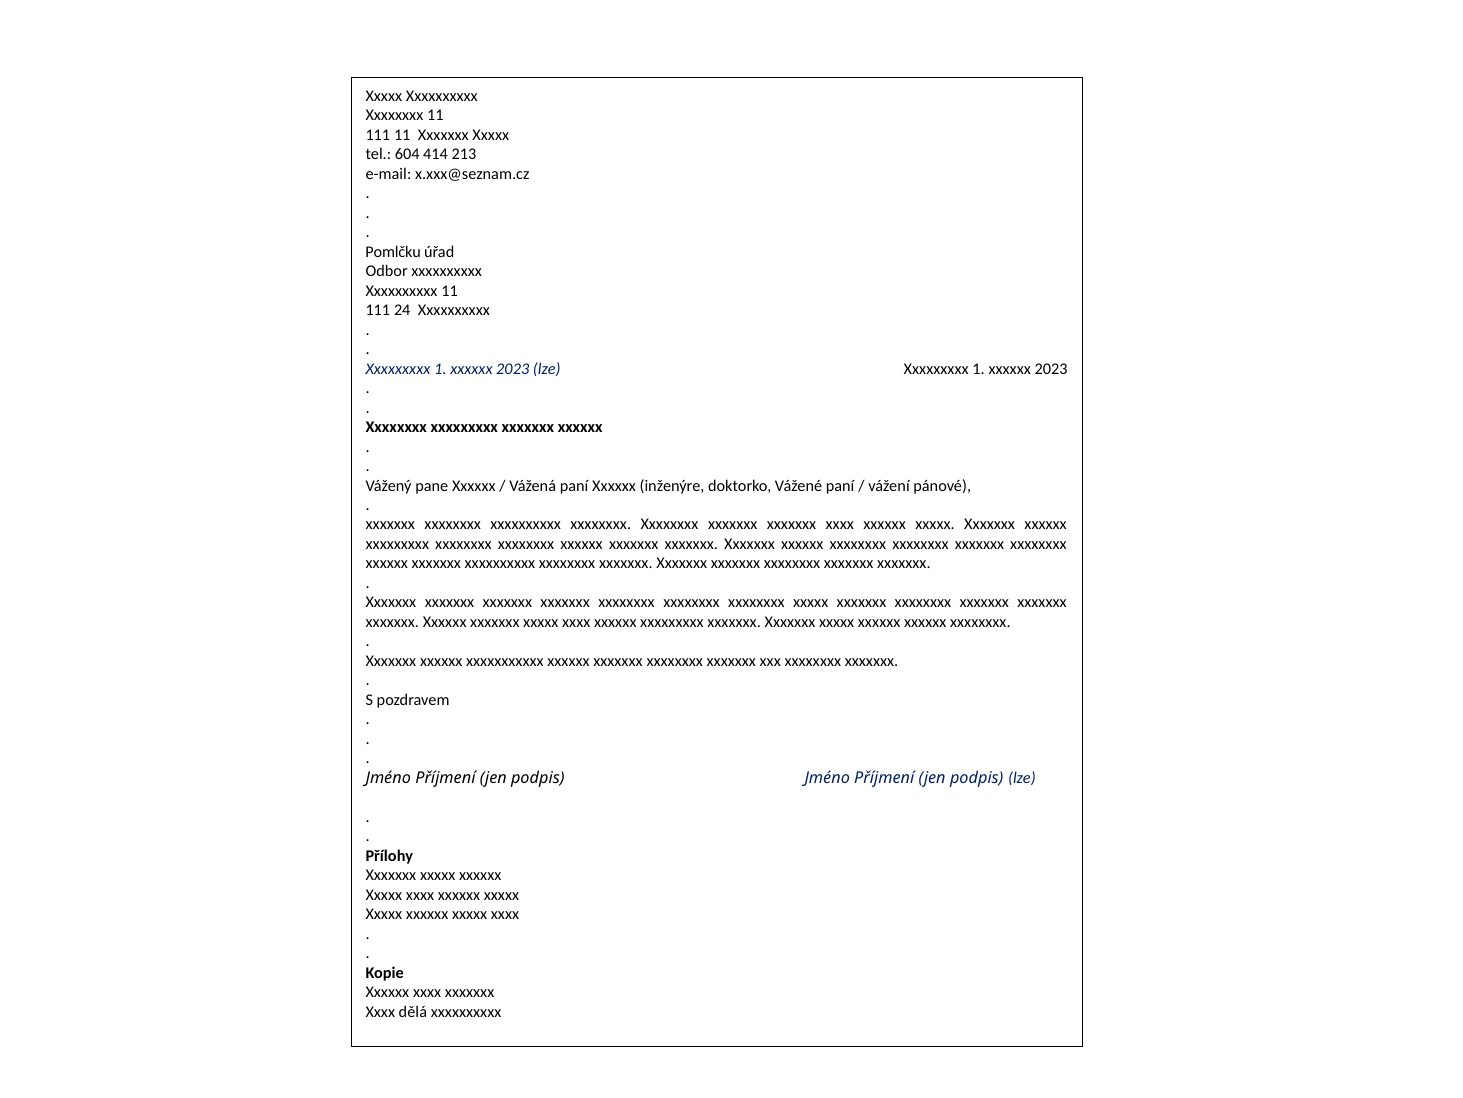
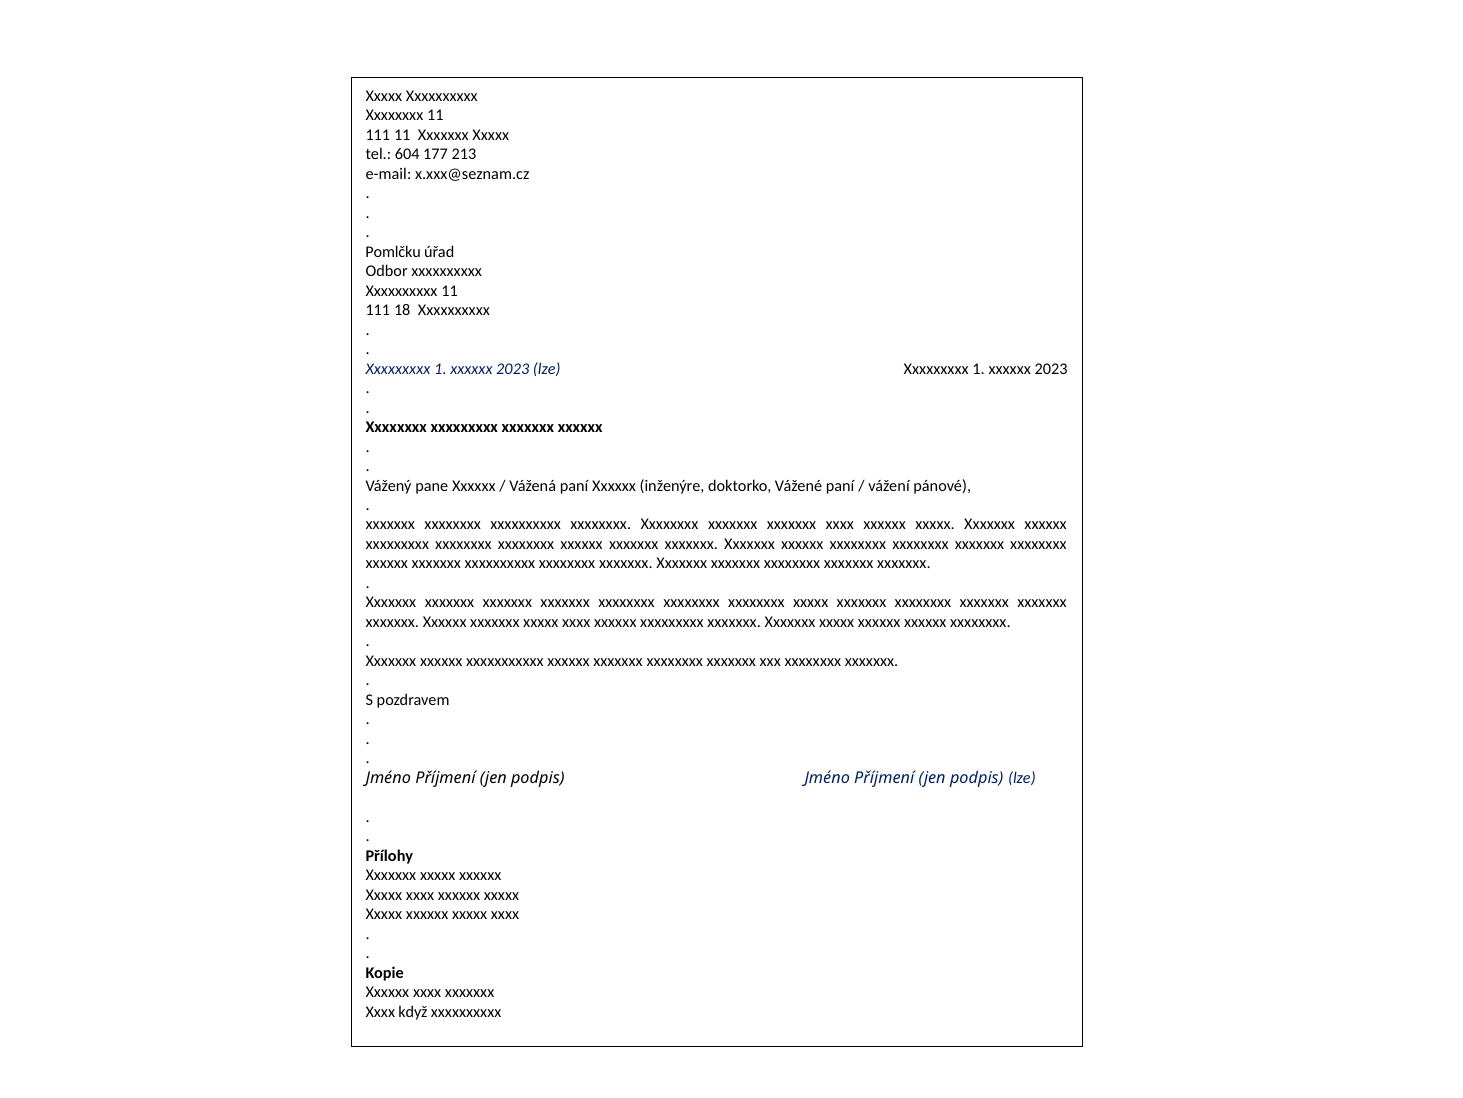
414: 414 -> 177 (436, 154)
24: 24 -> 18 (402, 310)
dělá: dělá -> když (413, 1011)
